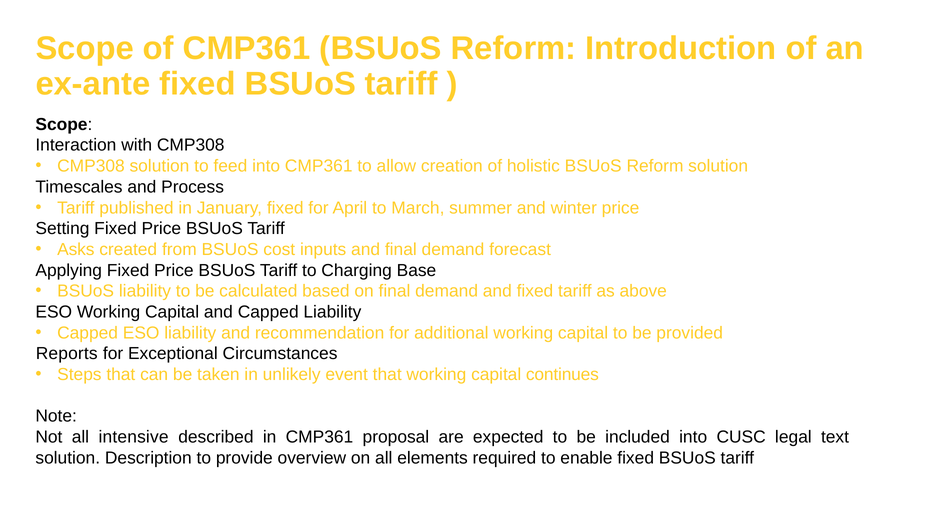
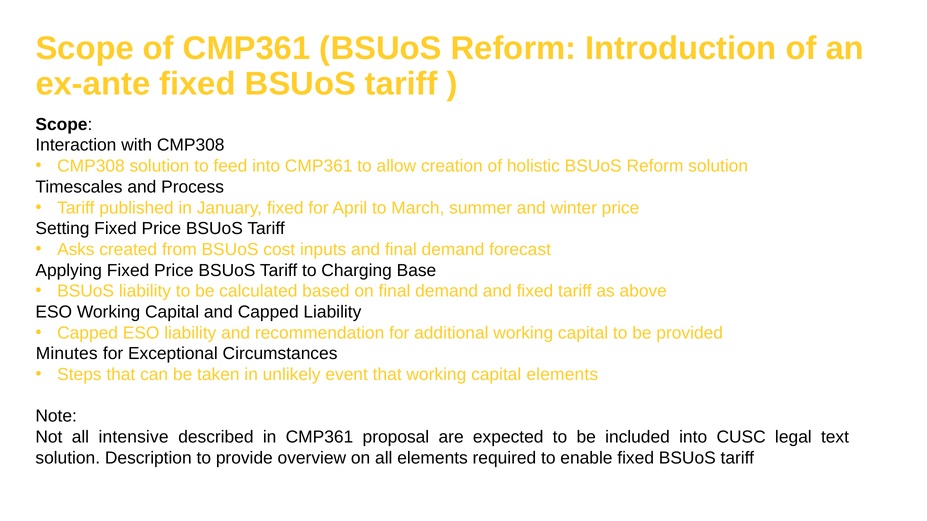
Reports: Reports -> Minutes (67, 354)
capital continues: continues -> elements (562, 375)
